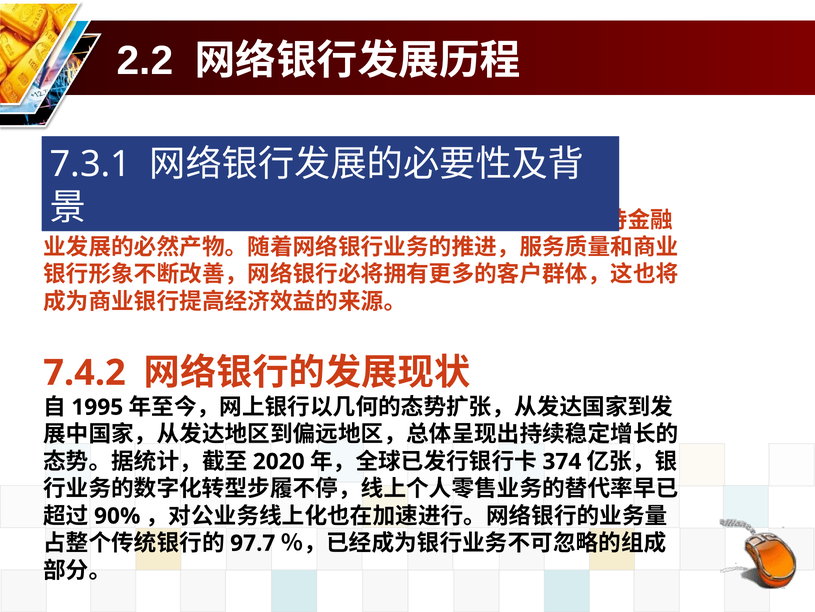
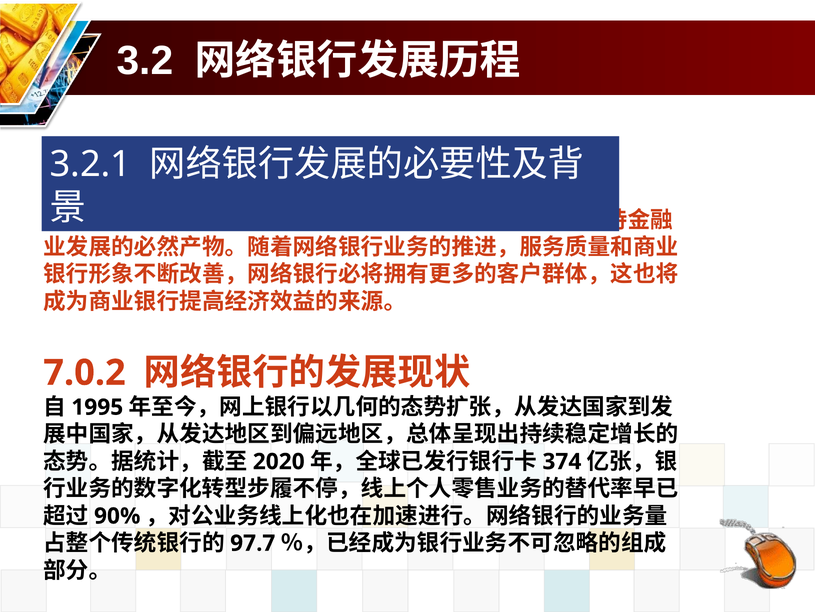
2.2: 2.2 -> 3.2 (145, 61)
7.3.1: 7.3.1 -> 3.2.1 (90, 164)
7.4.2: 7.4.2 -> 7.0.2 (84, 372)
